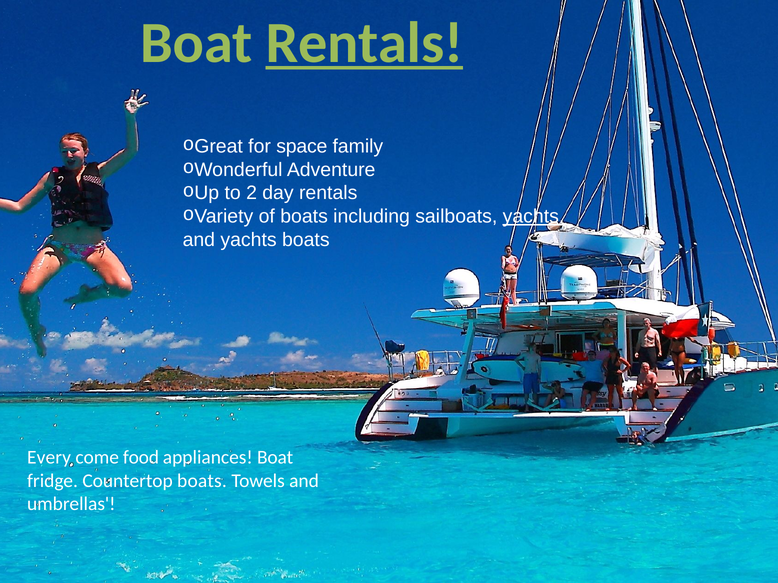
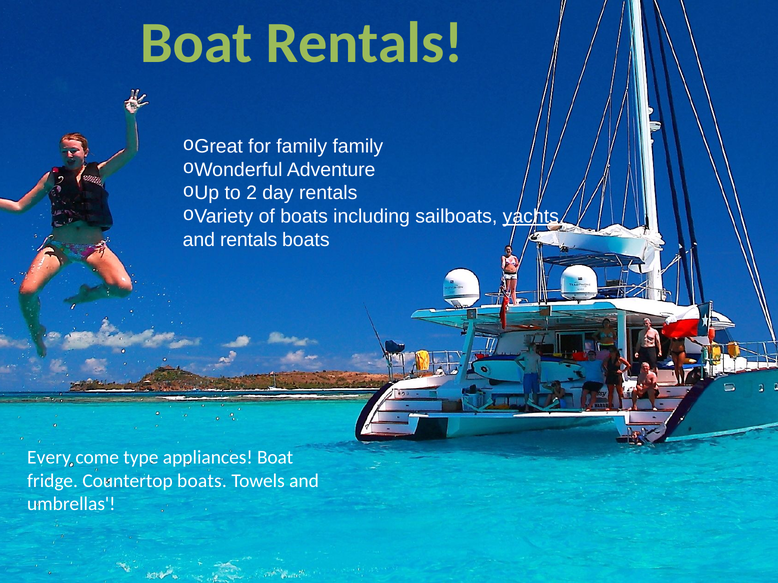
Rentals underline: present -> none (364, 43)
for space: space -> family (302, 146)
and yachts: yachts -> rentals (249, 240)
food: food -> type (141, 458)
